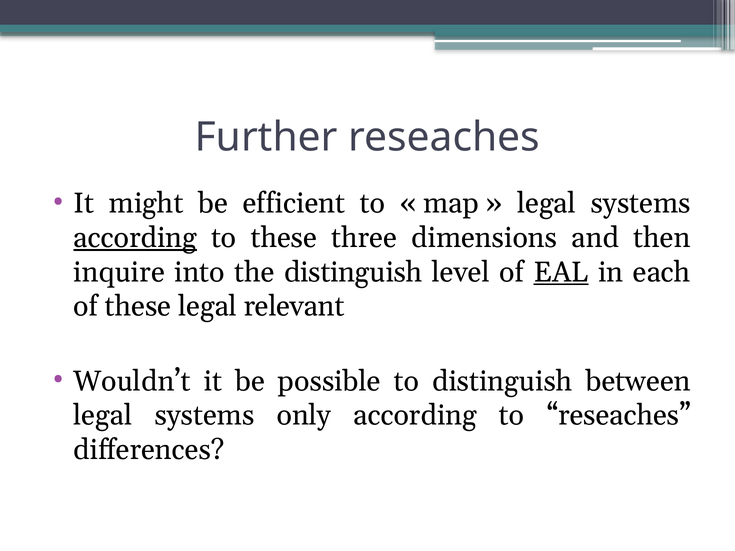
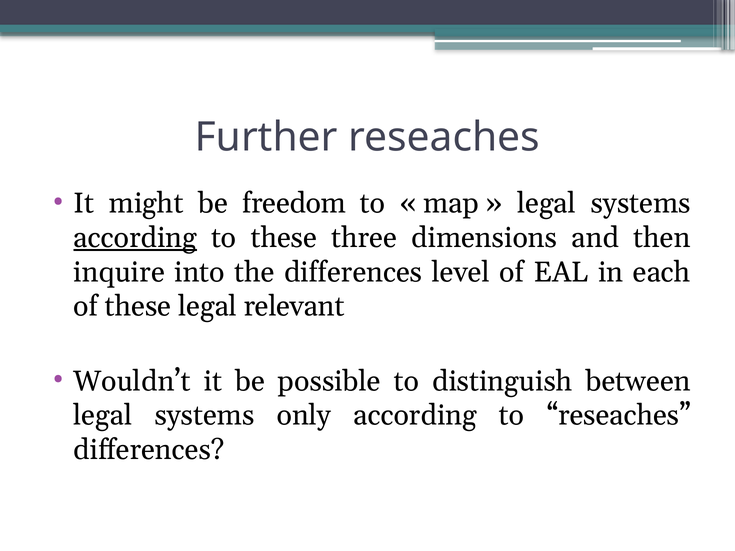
efficient: efficient -> freedom (294, 204)
the distinguish: distinguish -> differences (353, 272)
EAL underline: present -> none (561, 272)
